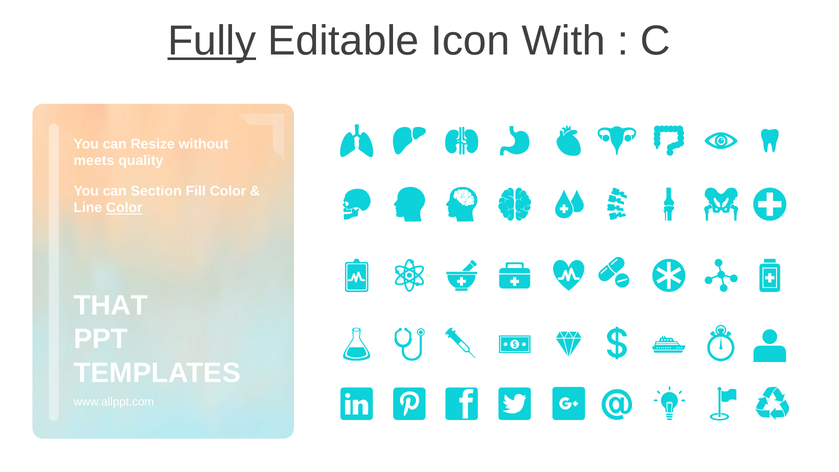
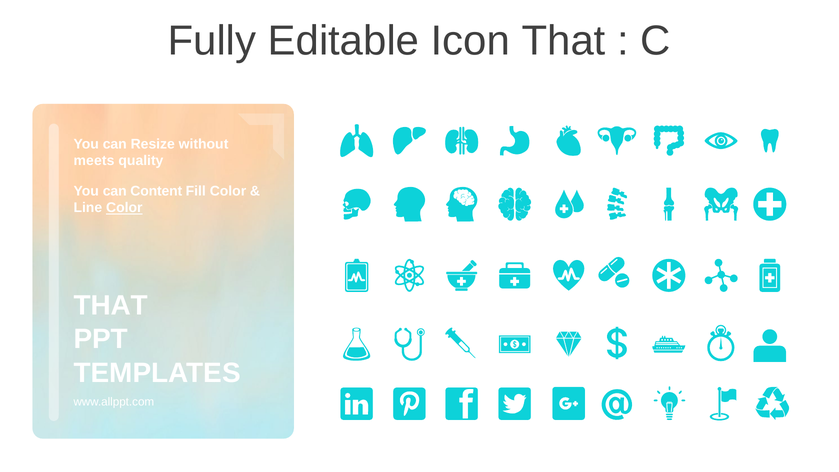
Fully underline: present -> none (212, 41)
Icon With: With -> That (564, 41)
Section: Section -> Content (156, 191)
